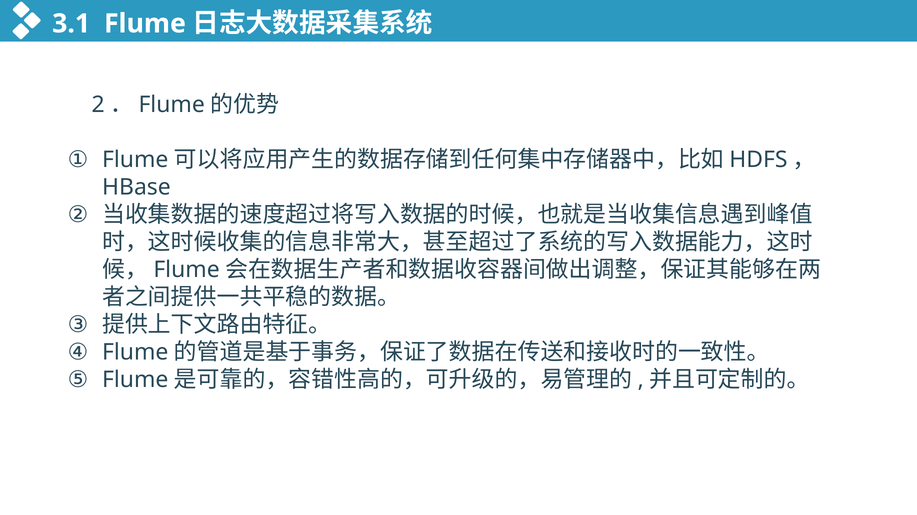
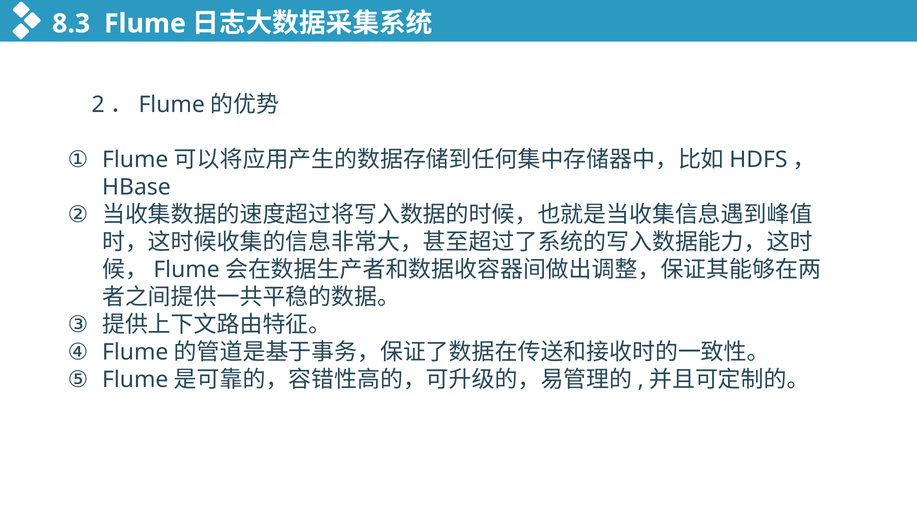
3.1: 3.1 -> 8.3 (71, 24)
